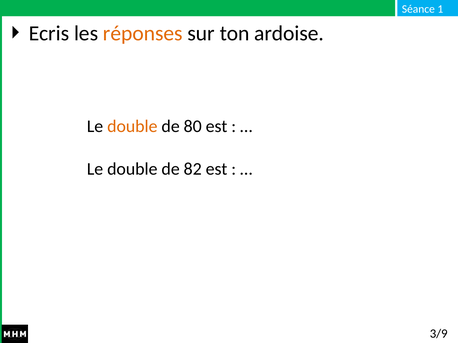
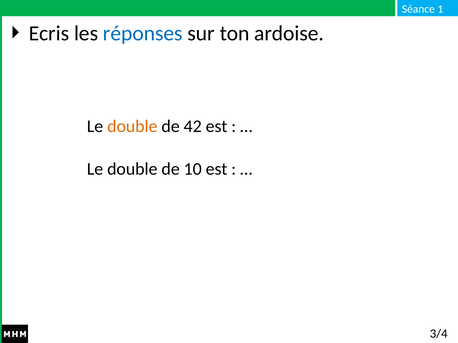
réponses colour: orange -> blue (143, 33)
80: 80 -> 42 (193, 126)
82: 82 -> 10 (193, 169)
3/9: 3/9 -> 3/4 (439, 334)
